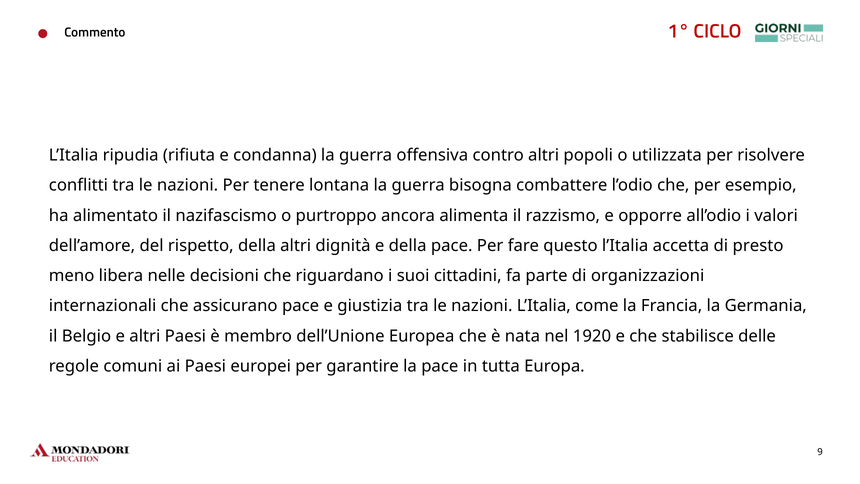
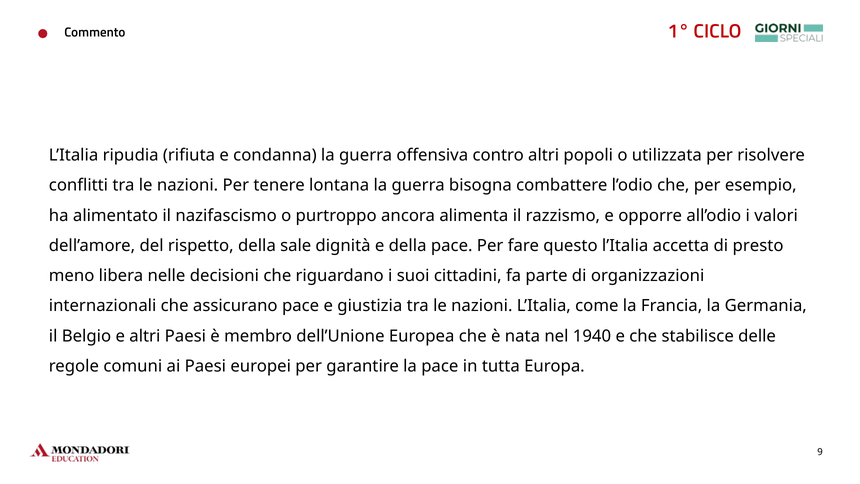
della altri: altri -> sale (296, 246)
1920: 1920 -> 1940 (592, 336)
